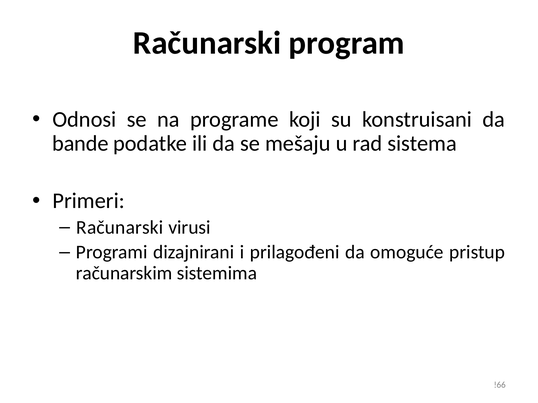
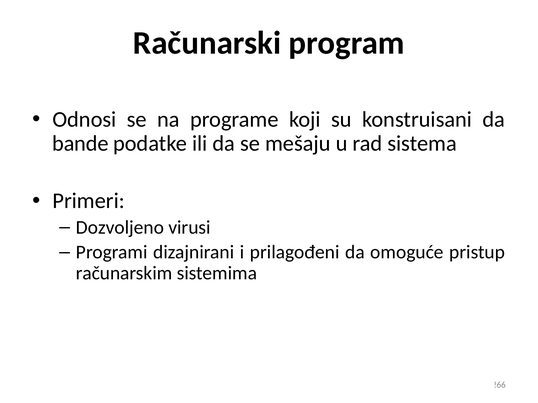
Računarski: Računarski -> Dozvoljeno (120, 228)
